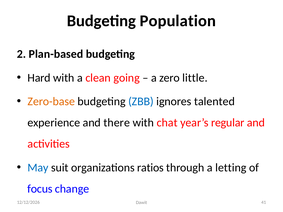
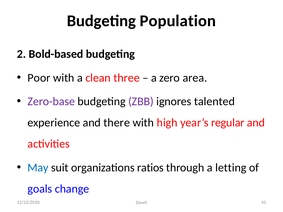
Plan-based: Plan-based -> Bold-based (56, 54)
Hard: Hard -> Poor (39, 78)
going: going -> three (127, 78)
little: little -> area (195, 78)
Zero-base colour: orange -> purple (51, 102)
ZBB colour: blue -> purple (141, 102)
chat: chat -> high (167, 123)
focus: focus -> goals (40, 189)
